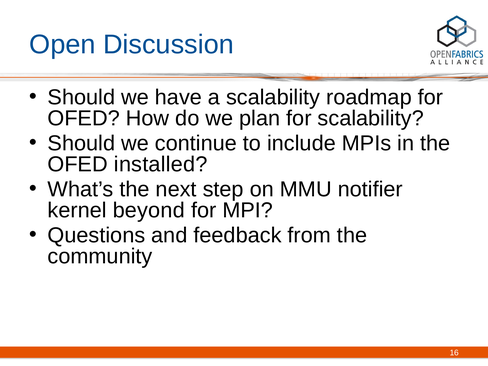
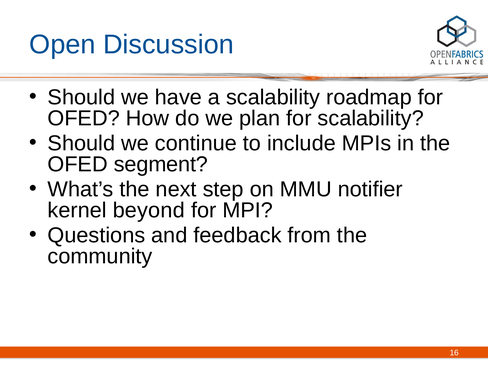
installed: installed -> segment (161, 164)
